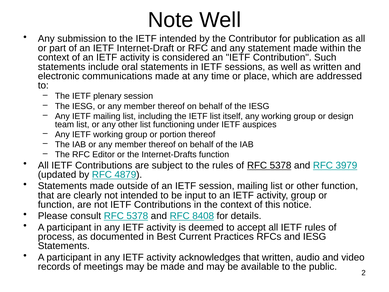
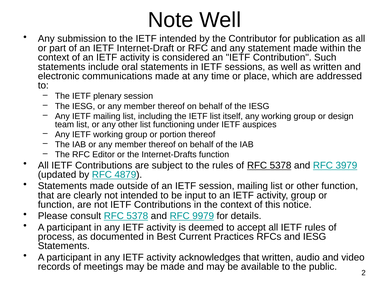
8408: 8408 -> 9979 (203, 216)
